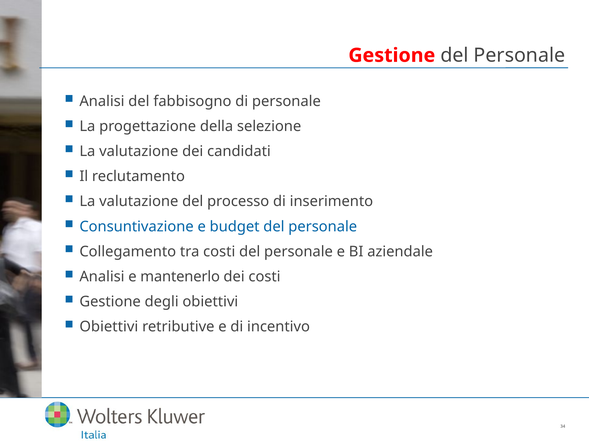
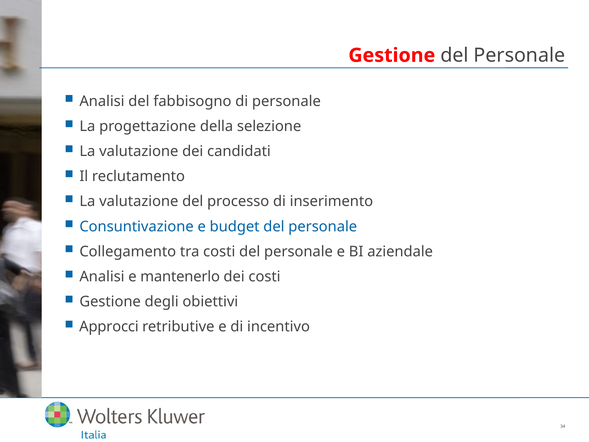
Obiettivi: Obiettivi -> Approcci (109, 327)
